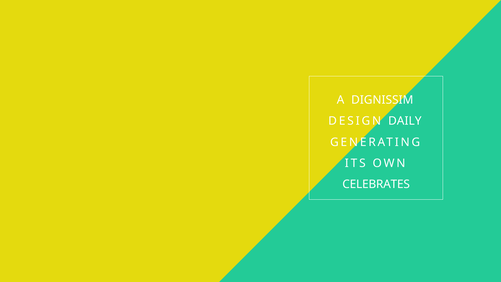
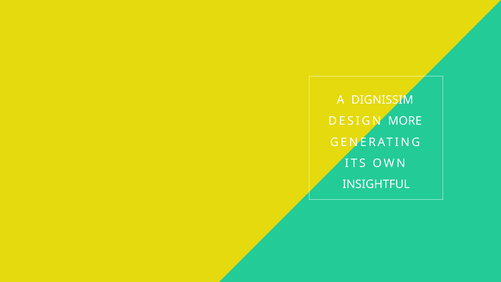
DAILY: DAILY -> MORE (405, 121)
CELEBRATES: CELEBRATES -> INSIGHTFUL (376, 184)
